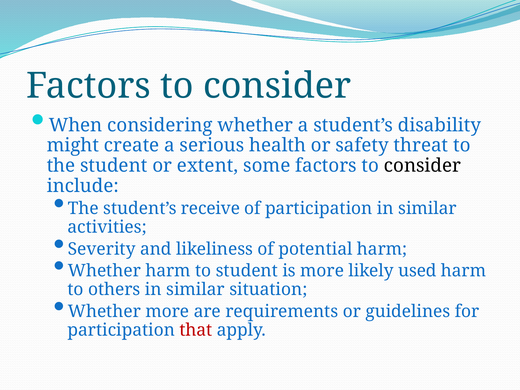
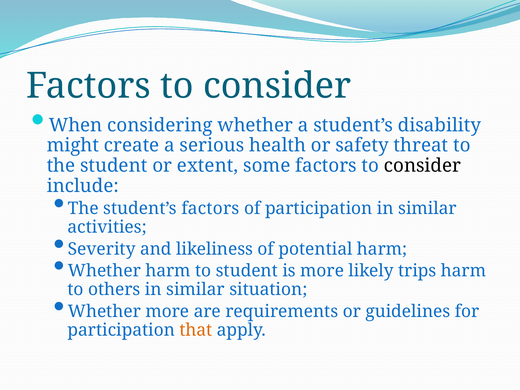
student’s receive: receive -> factors (210, 208)
used: used -> trips (417, 271)
that colour: red -> orange (196, 330)
